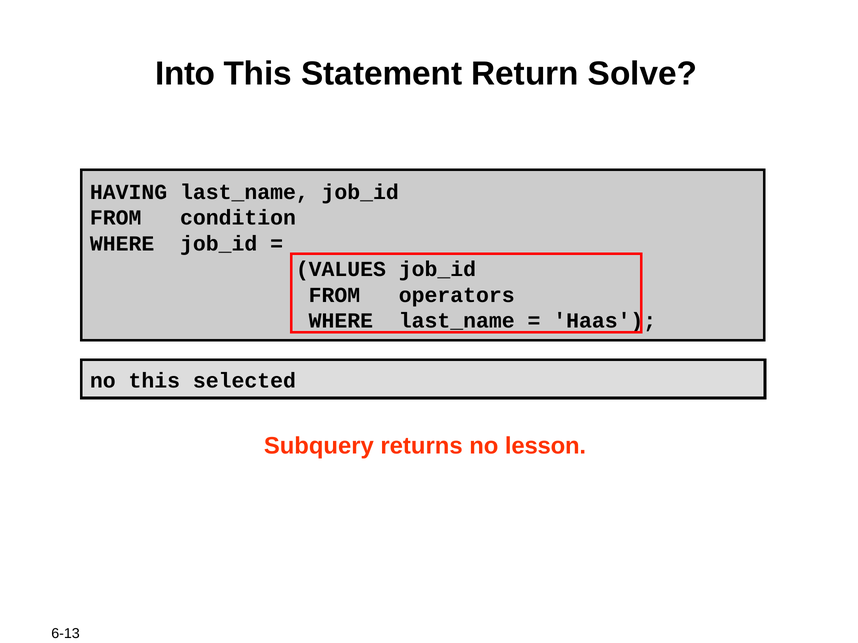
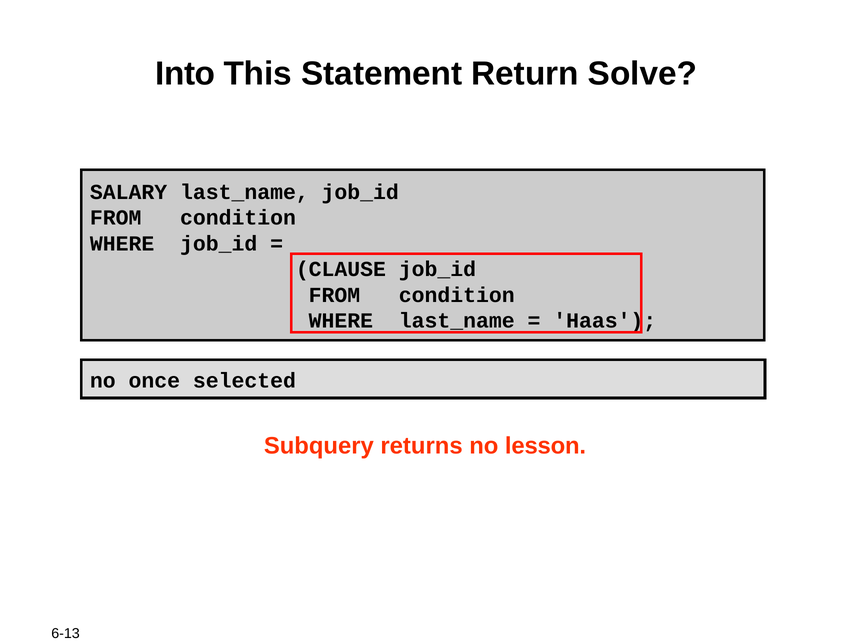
HAVING: HAVING -> SALARY (129, 192)
VALUES: VALUES -> CLAUSE (341, 270)
operators: operators -> condition (457, 295)
no this: this -> once (154, 381)
